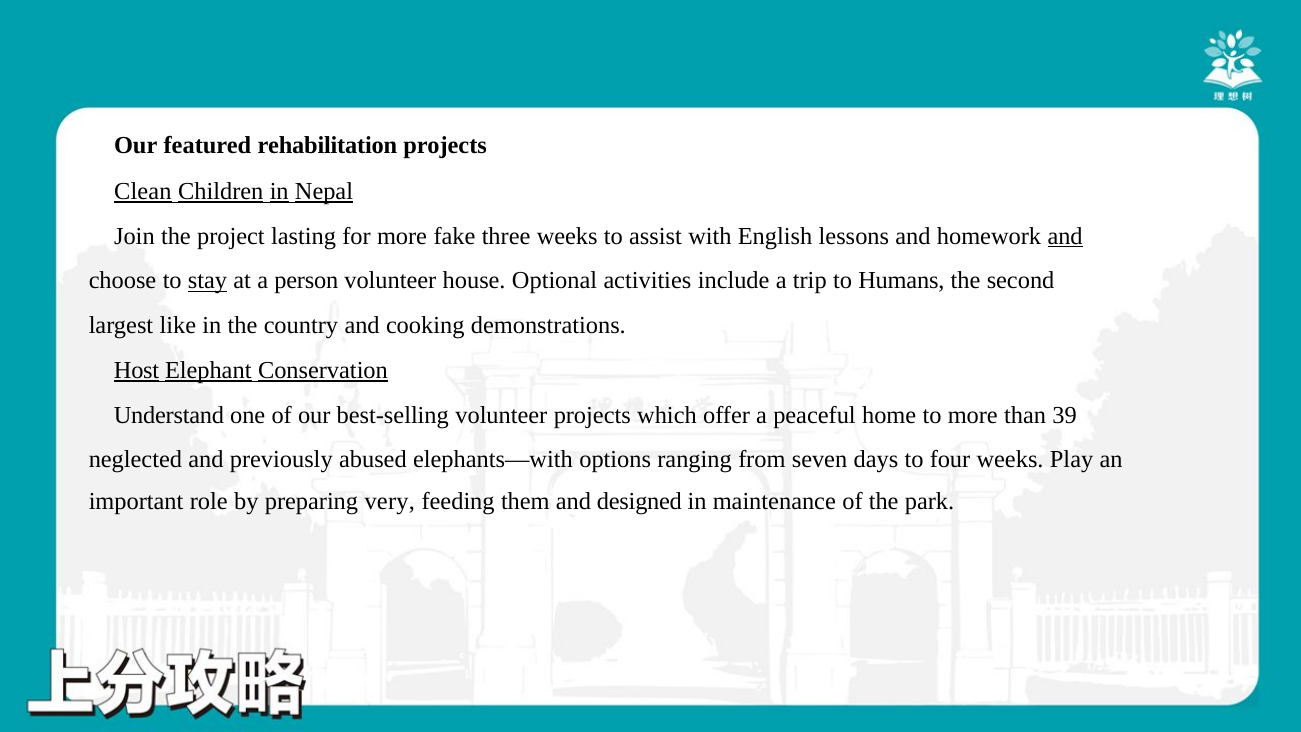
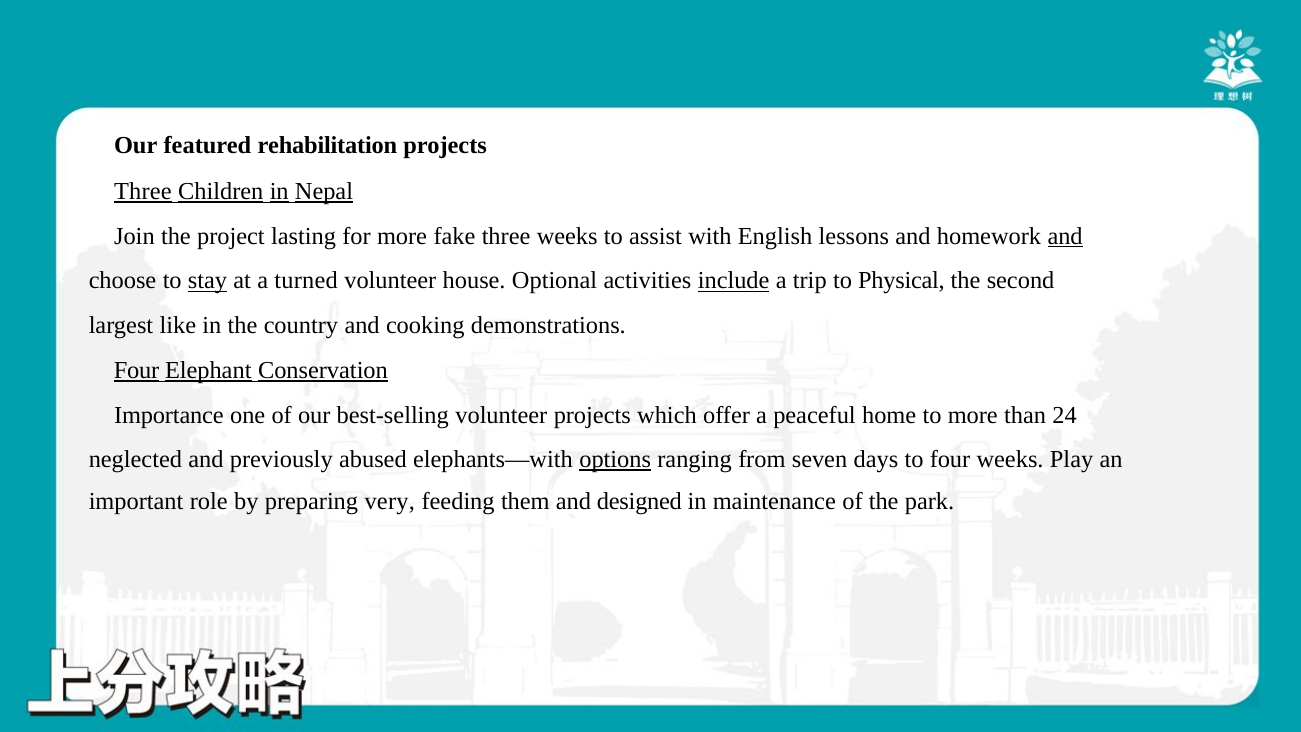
Clean: Clean -> Three (143, 191)
person: person -> turned (306, 281)
include underline: none -> present (734, 281)
Humans: Humans -> Physical (901, 281)
Host: Host -> Four (137, 370)
Understand: Understand -> Importance (169, 415)
39: 39 -> 24 (1065, 415)
options underline: none -> present (615, 460)
